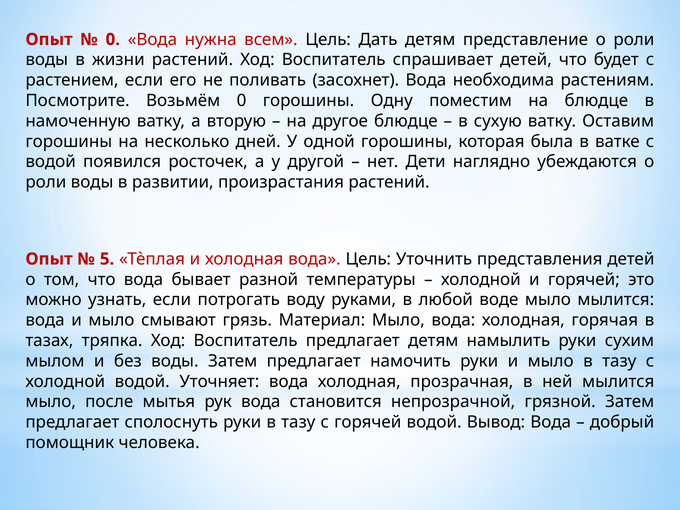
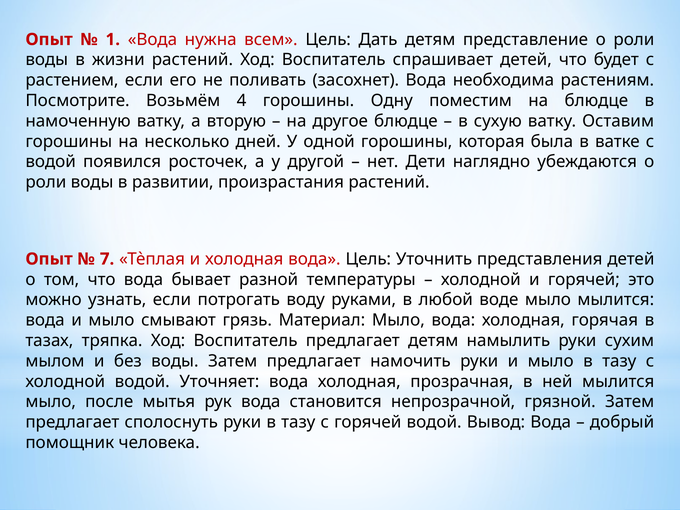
0: 0 -> 1 (113, 39)
Возьмём 0: 0 -> 4 (241, 101)
5: 5 -> 7 (107, 259)
